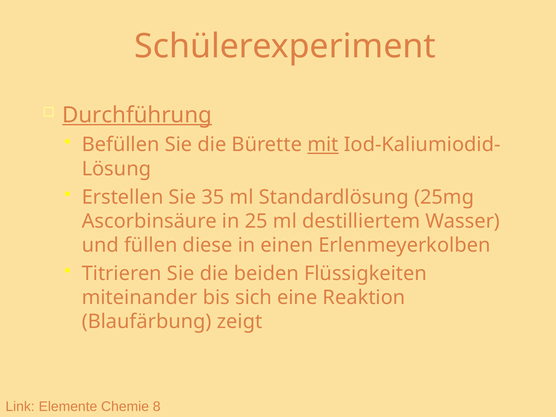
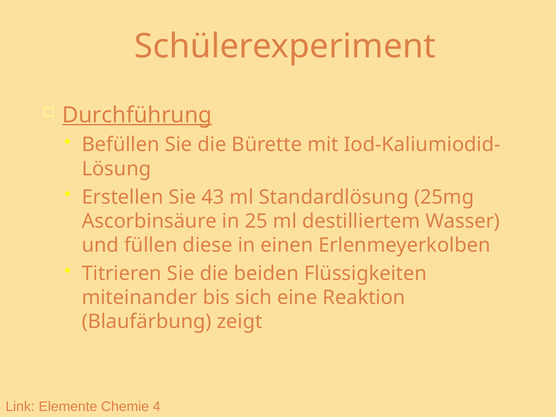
mit underline: present -> none (323, 145)
35: 35 -> 43 (213, 197)
8: 8 -> 4 (157, 407)
